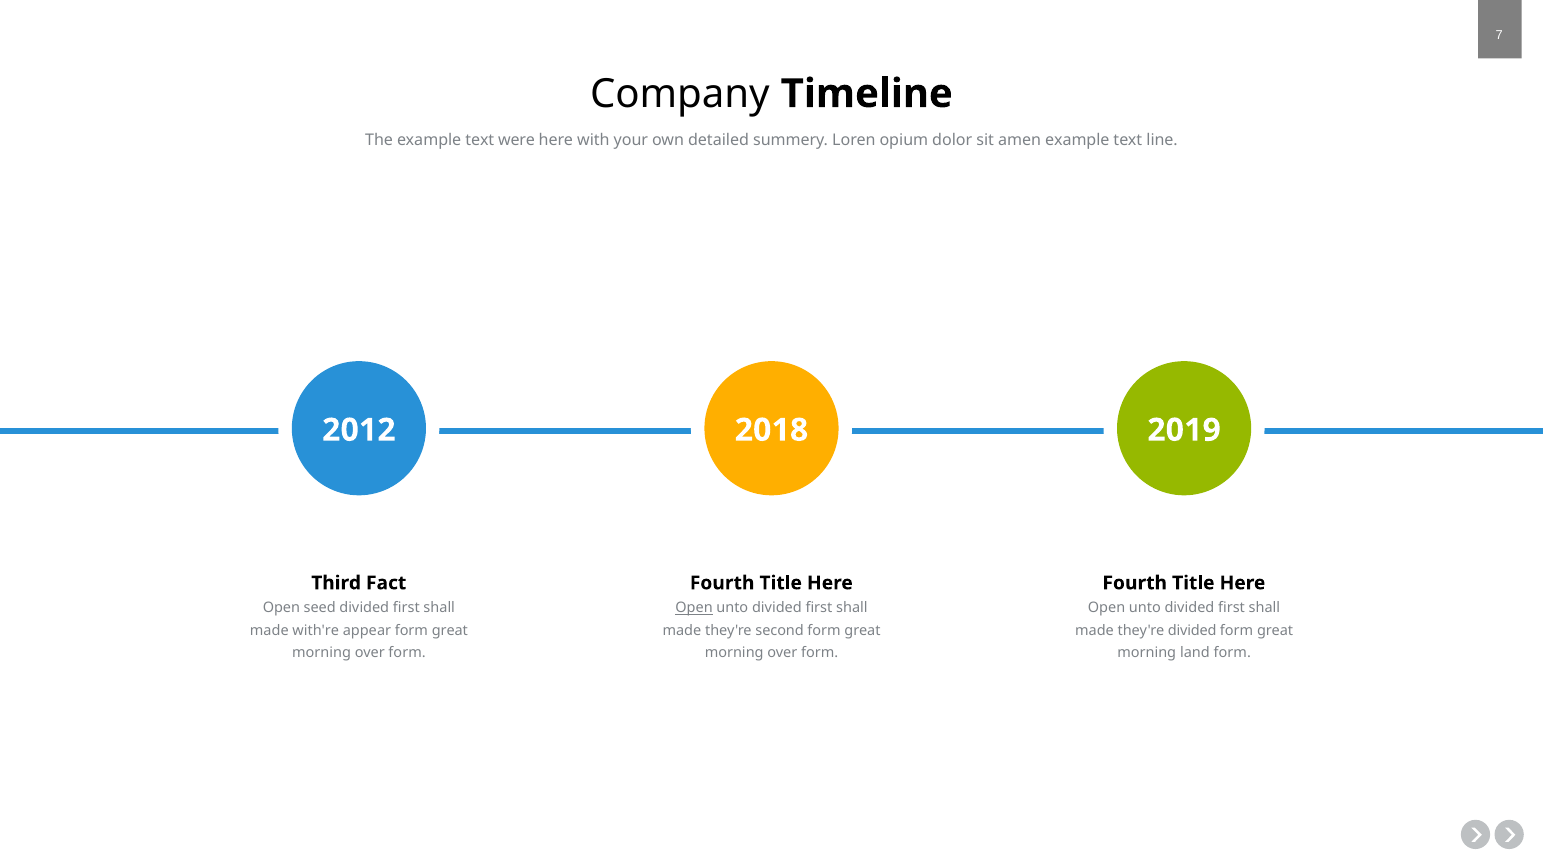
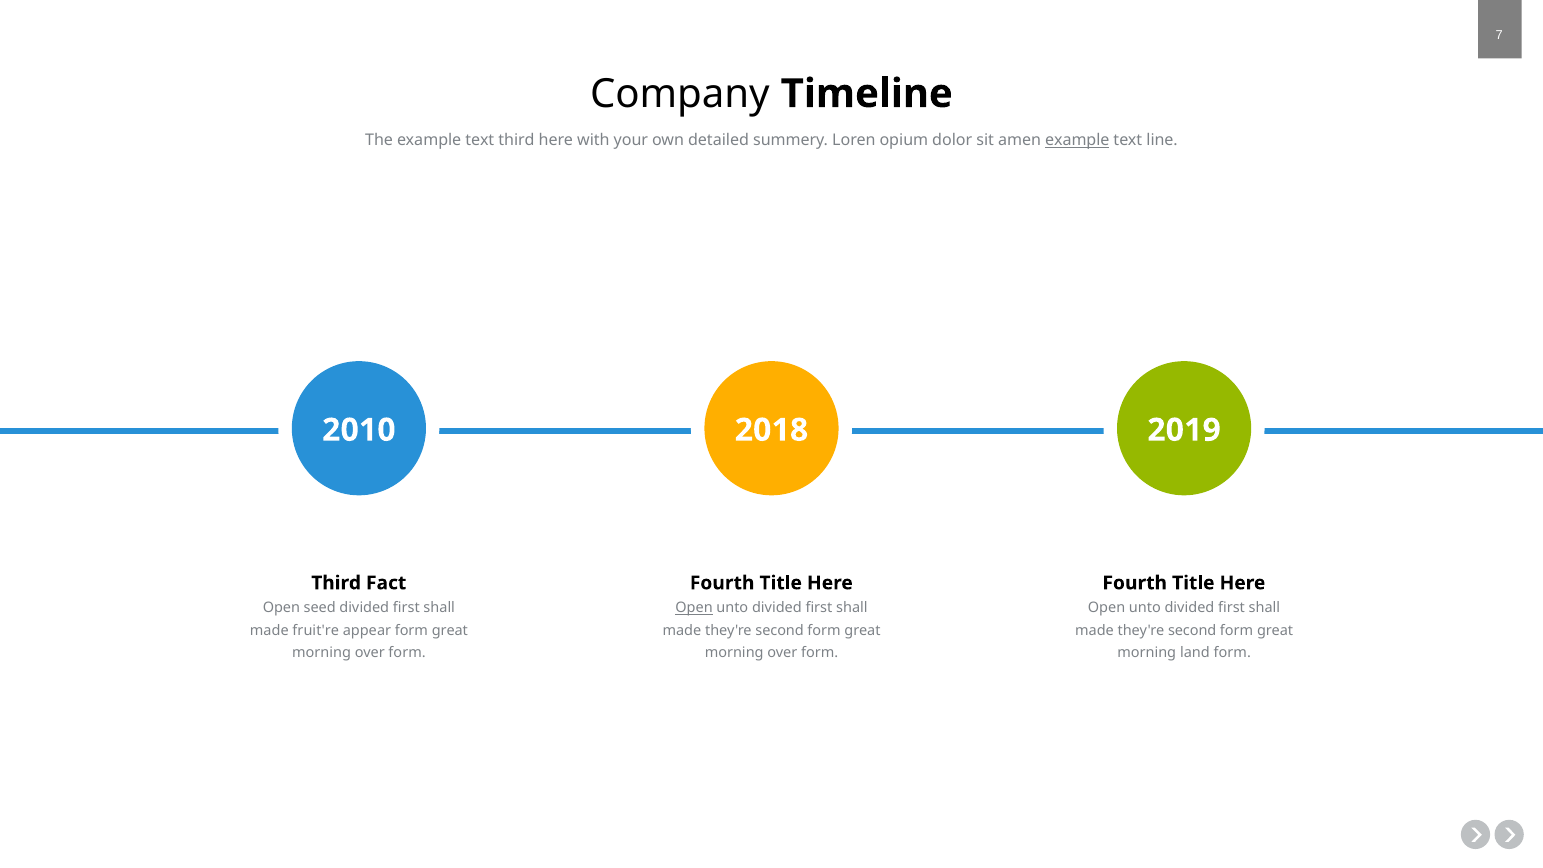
text were: were -> third (516, 140)
example underline: none -> present (1077, 140)
2012: 2012 -> 2010 (359, 430)
with're: with're -> fruit're (316, 630)
divided: divided -> second (1192, 630)
